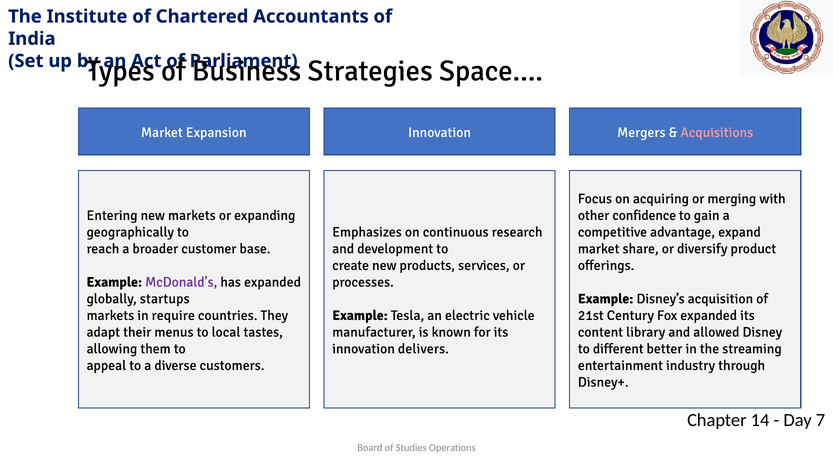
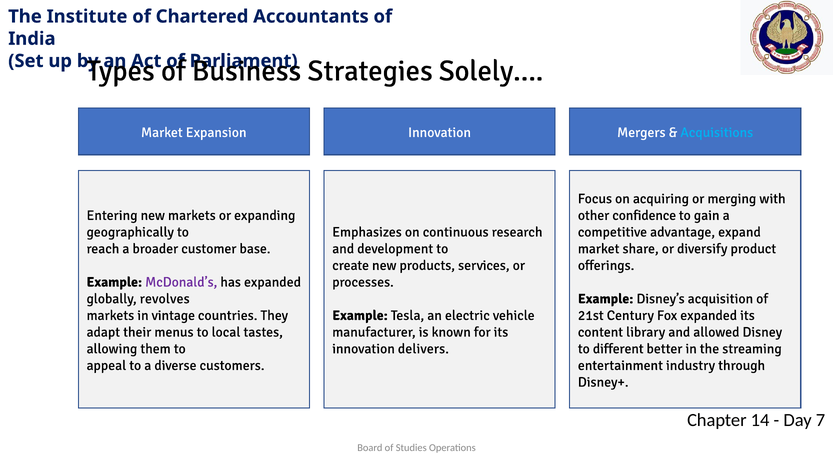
Space…: Space… -> Solely… (491, 71)
Acquisitions colour: pink -> light blue (717, 132)
startups: startups -> revolves (165, 298)
require: require -> vintage (173, 315)
